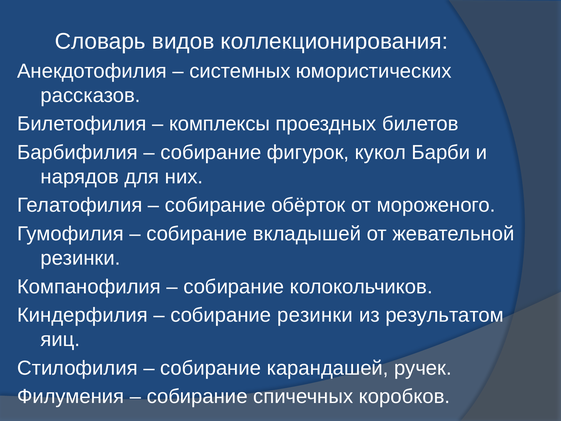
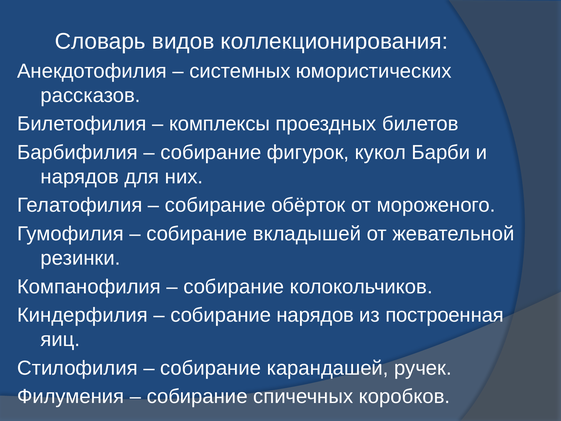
собирание резинки: резинки -> нарядов (315, 315)
результатом: результатом -> построенная (445, 315)
